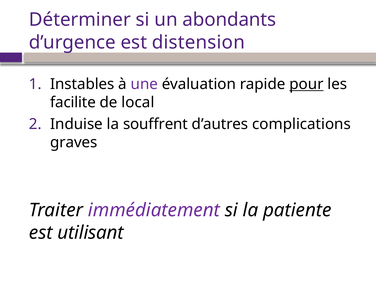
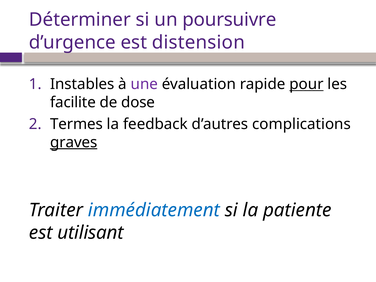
abondants: abondants -> poursuivre (229, 20)
local: local -> dose (138, 102)
Induise: Induise -> Termes (76, 124)
souffrent: souffrent -> feedback (155, 124)
graves underline: none -> present (74, 142)
immédiatement colour: purple -> blue (154, 210)
